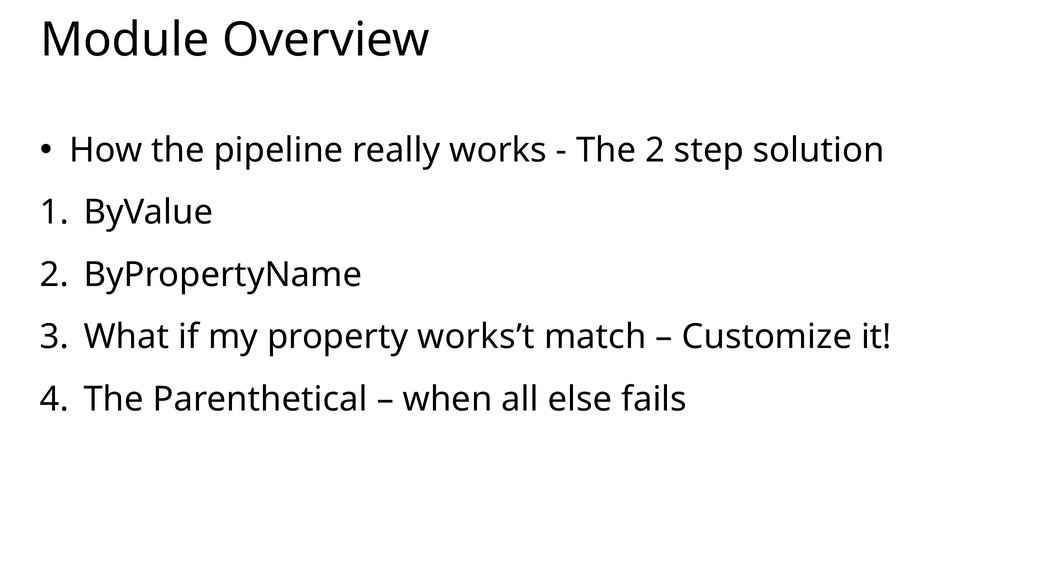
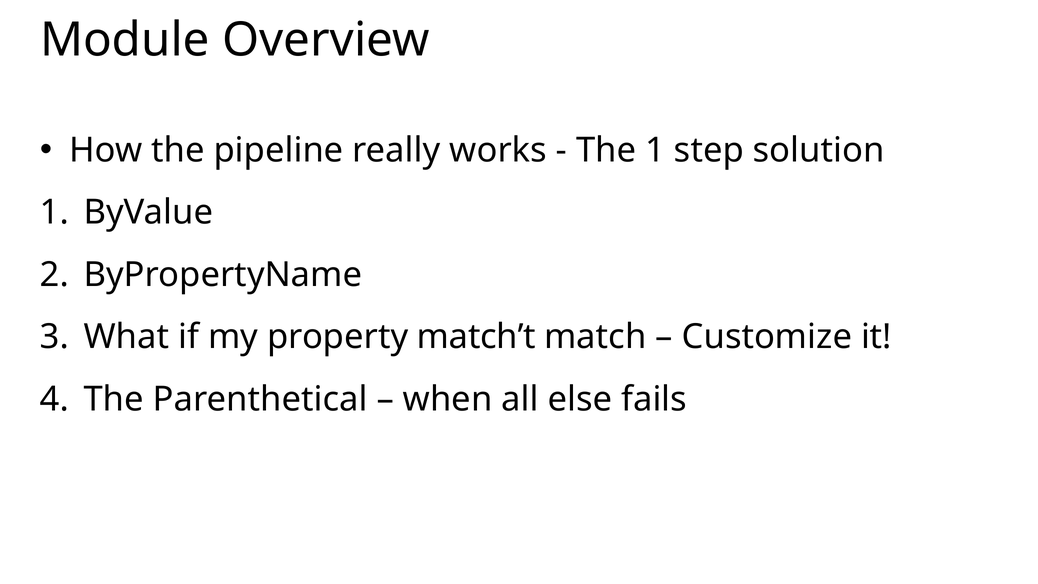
The 2: 2 -> 1 (655, 150)
works’t: works’t -> match’t (476, 337)
